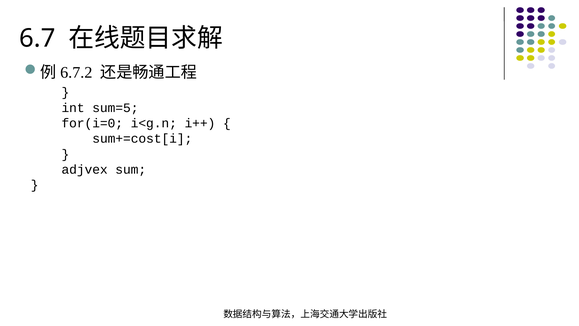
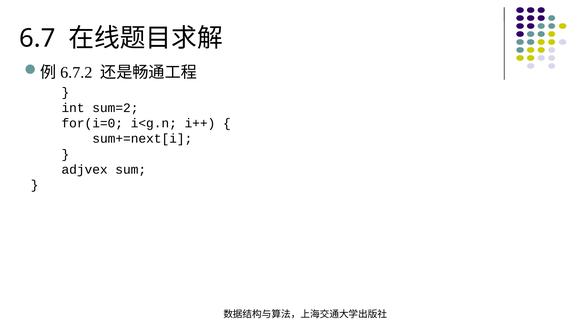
sum=5: sum=5 -> sum=2 (115, 108)
sum+=cost[i: sum+=cost[i -> sum+=next[i (142, 139)
